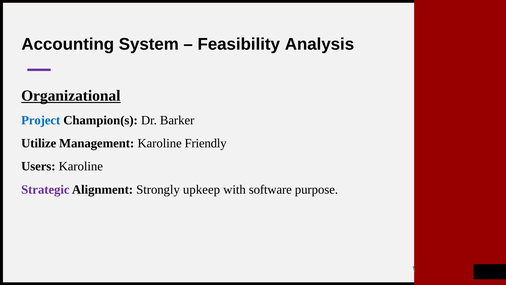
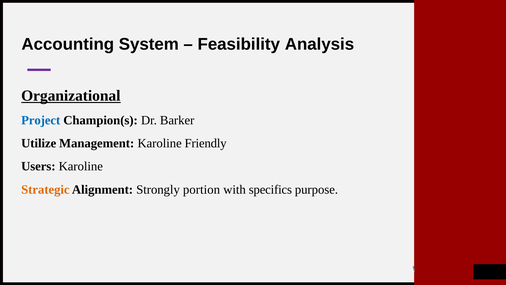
Strategic colour: purple -> orange (45, 189)
upkeep: upkeep -> portion (202, 189)
software: software -> specifics (270, 189)
